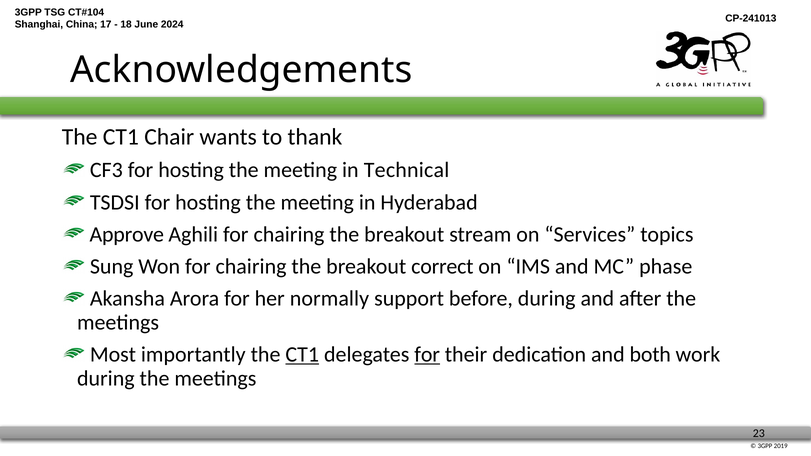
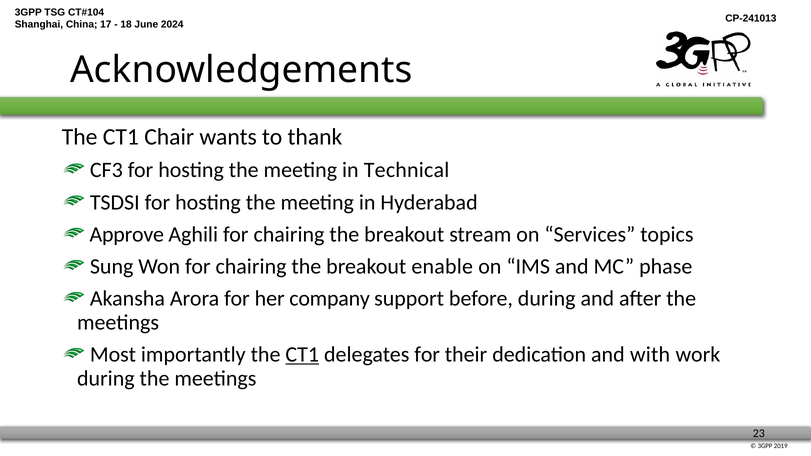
correct: correct -> enable (442, 267)
normally: normally -> company (330, 299)
for underline: present -> none (427, 355)
both: both -> with (650, 355)
